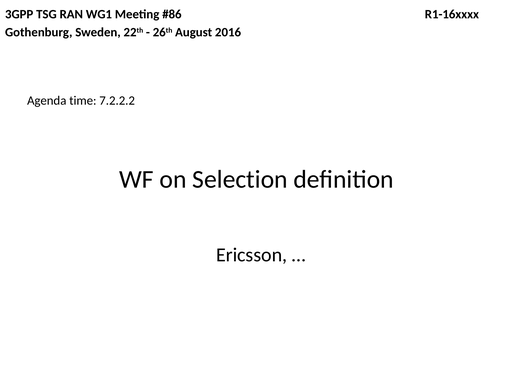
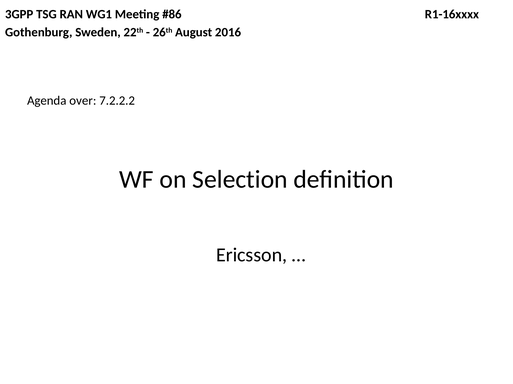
time: time -> over (83, 101)
